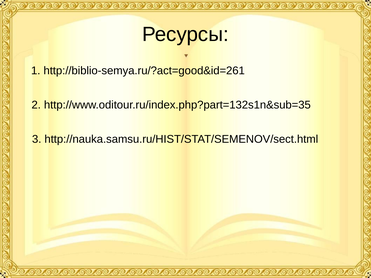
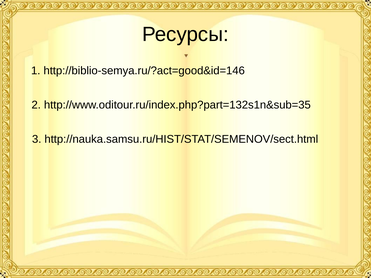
http://biblio-semya.ru/?act=good&id=261: http://biblio-semya.ru/?act=good&id=261 -> http://biblio-semya.ru/?act=good&id=146 (144, 71)
